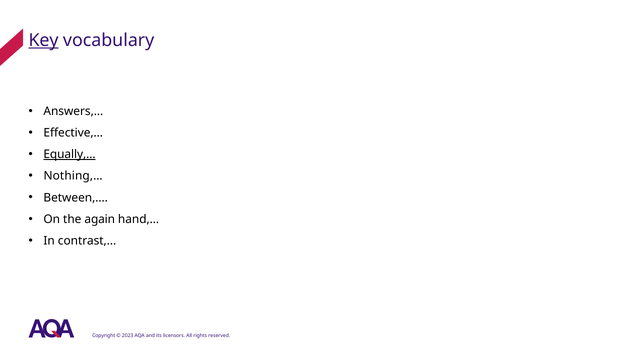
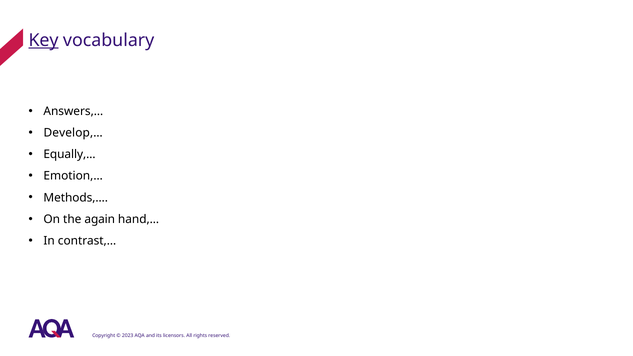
Effective,…: Effective,… -> Develop,… (73, 133)
Equally,… underline: present -> none (70, 154)
Nothing,…: Nothing,… -> Emotion,… (73, 176)
Between,…: Between,… -> Methods,… (76, 198)
